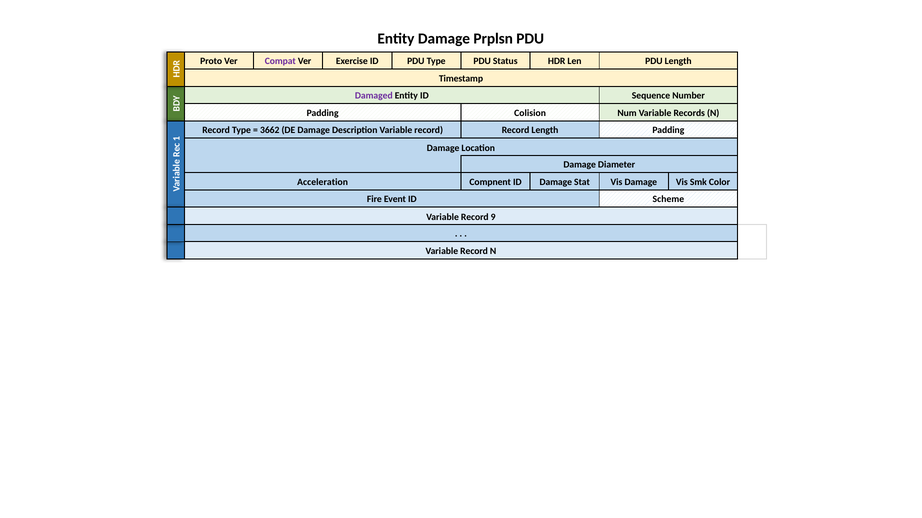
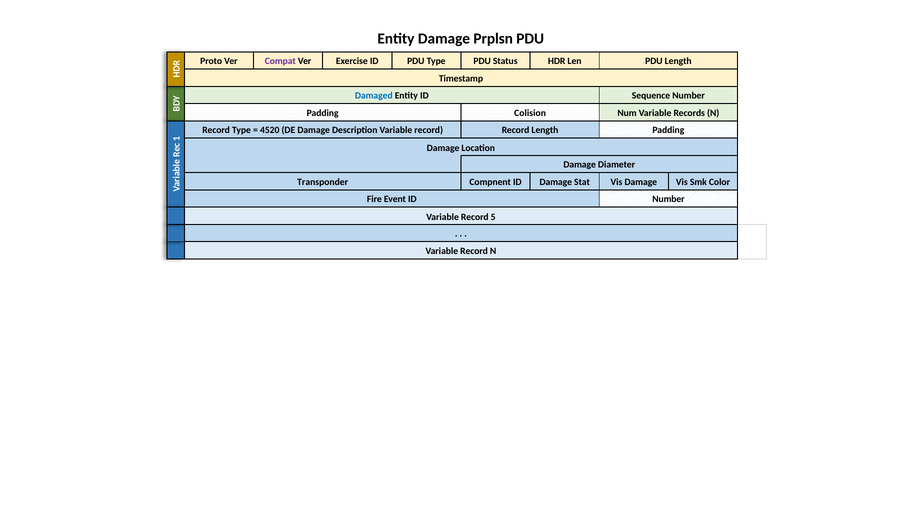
Damaged colour: purple -> blue (374, 96)
3662: 3662 -> 4520 (270, 130)
Acceleration: Acceleration -> Transponder (323, 182)
Scheme: Scheme -> Number (668, 199)
9: 9 -> 5 (493, 217)
